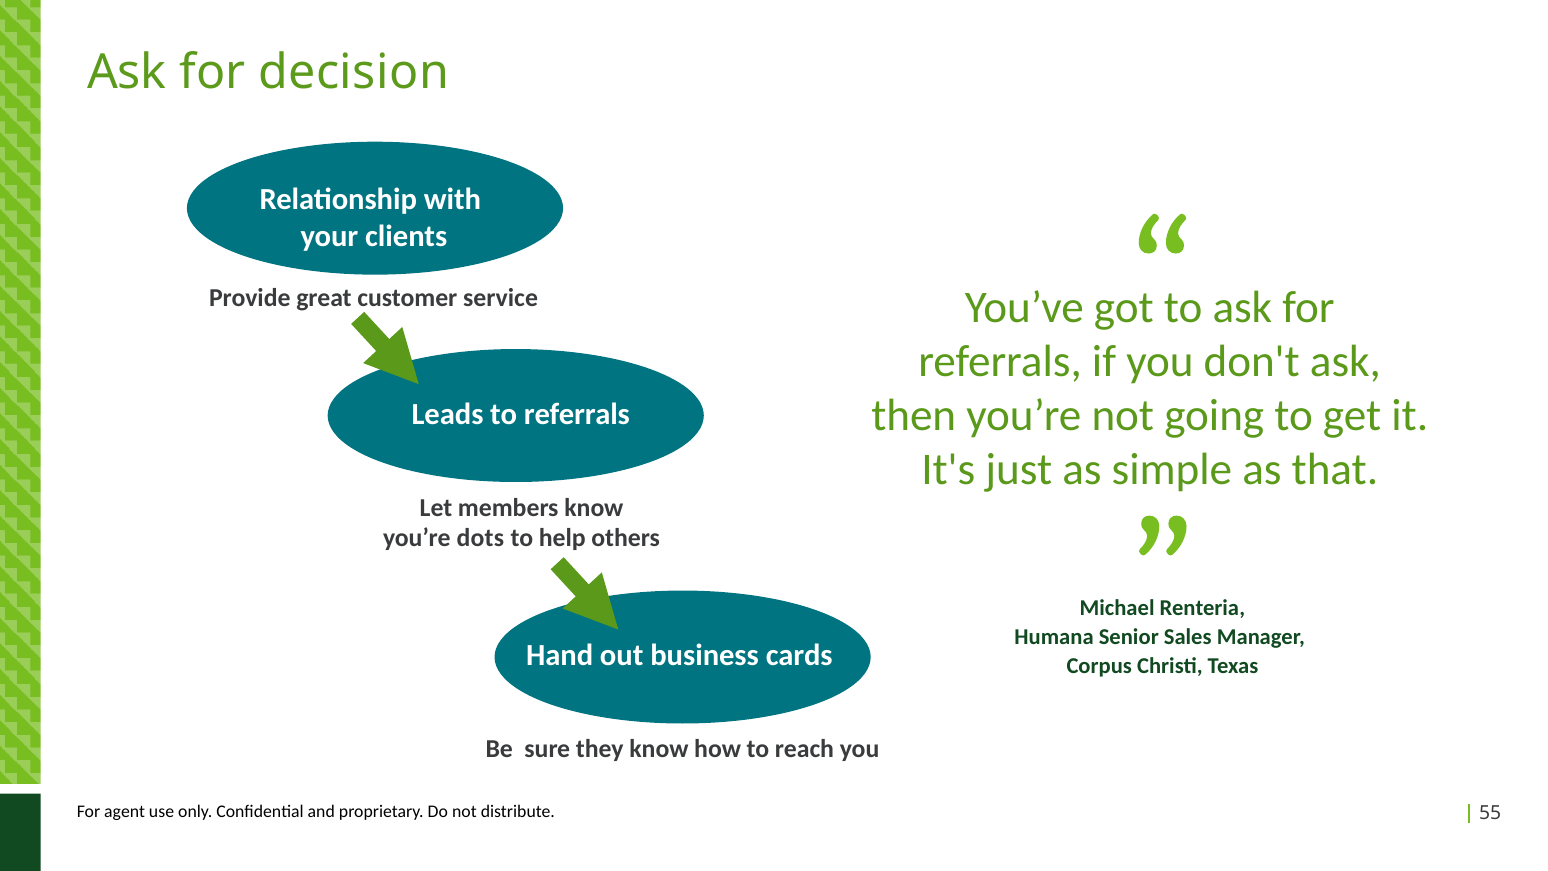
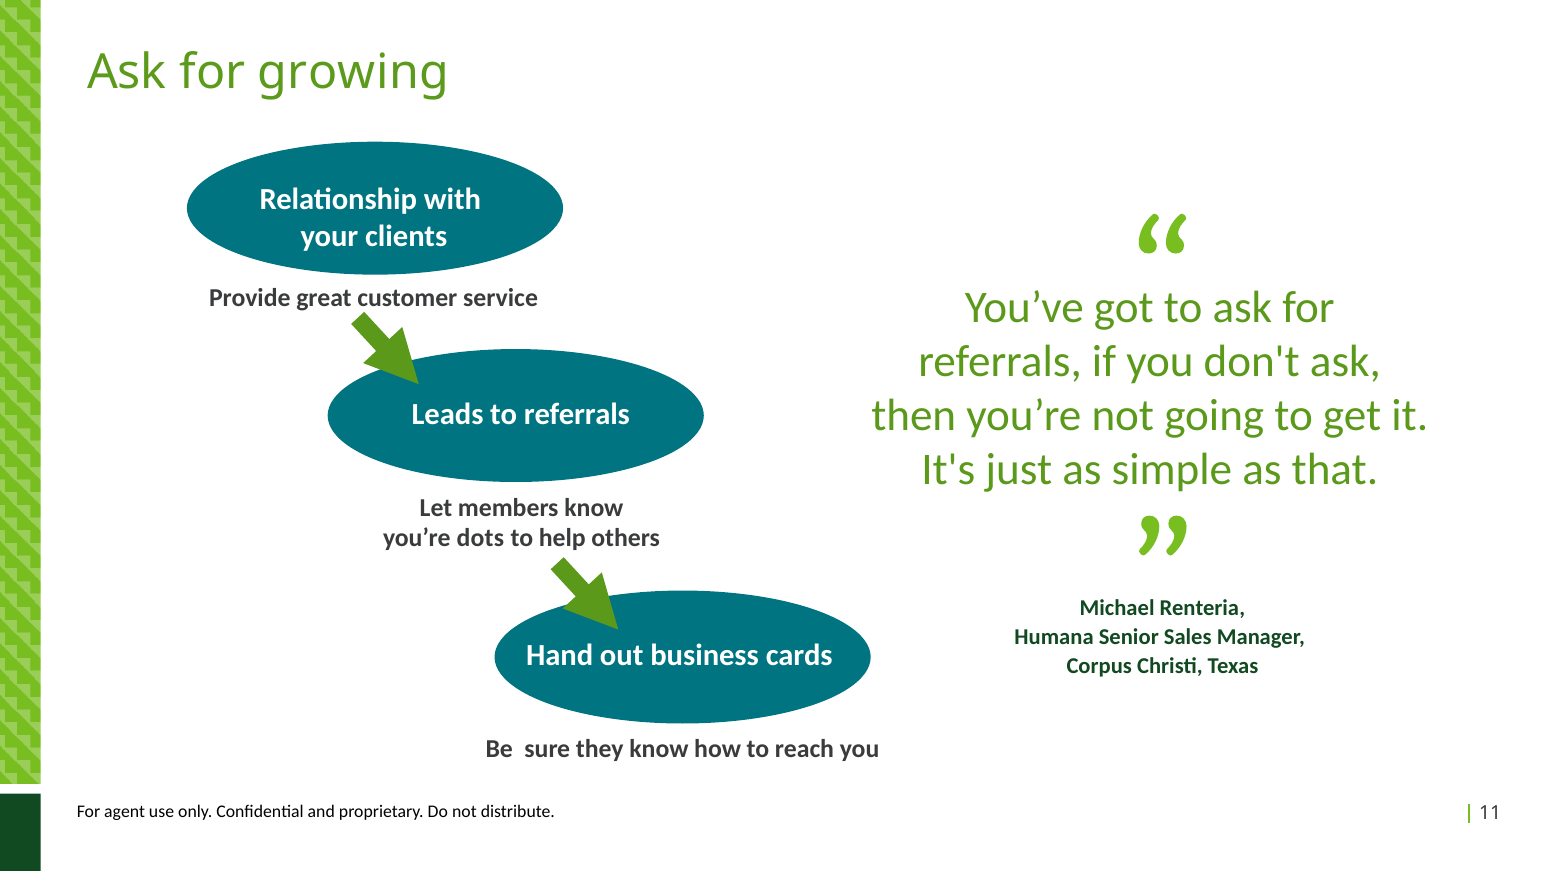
decision: decision -> growing (354, 72)
55: 55 -> 11 (1490, 812)
